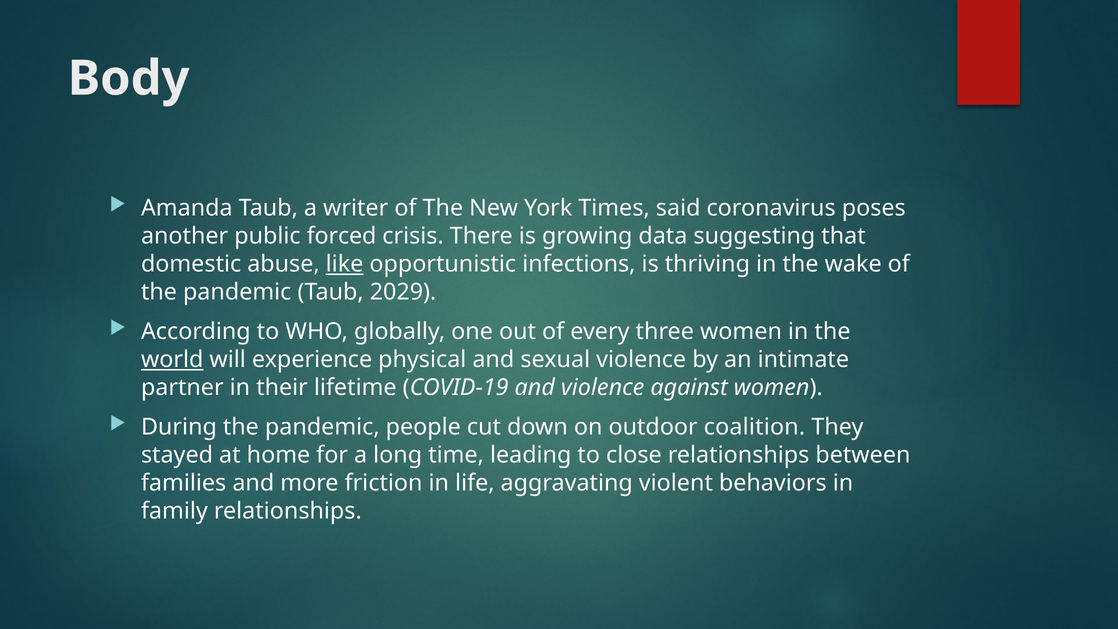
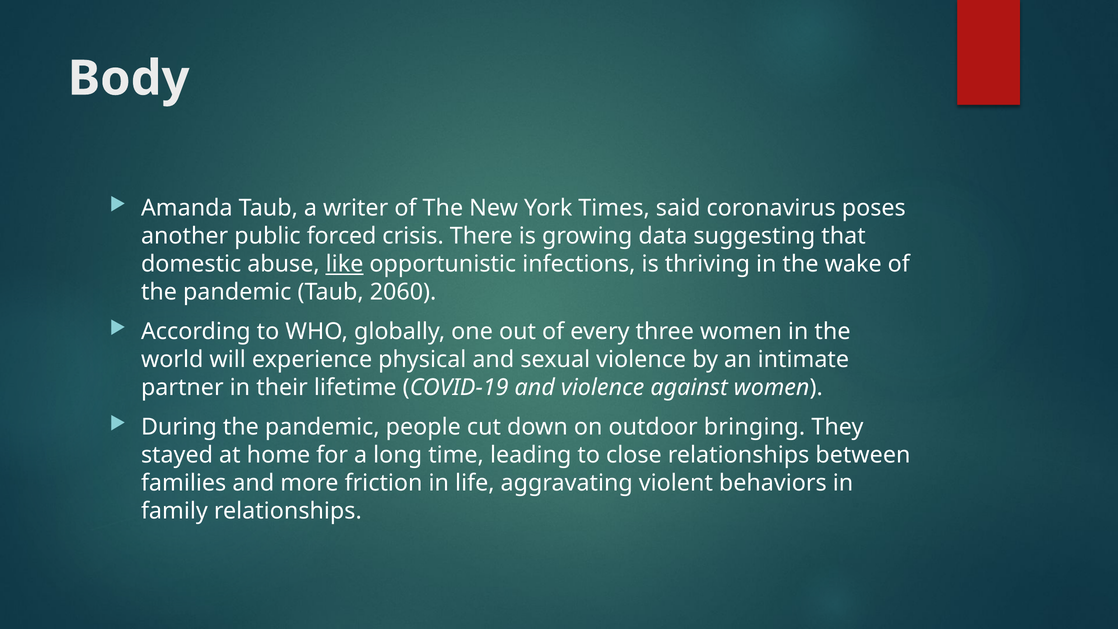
2029: 2029 -> 2060 (403, 292)
world underline: present -> none (172, 360)
coalition: coalition -> bringing (754, 427)
